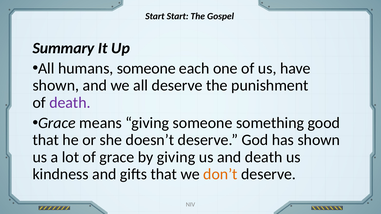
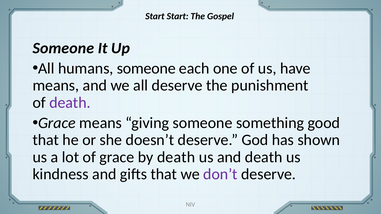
Summary: Summary -> Someone (63, 48)
shown: shown -> means (56, 86)
by giving: giving -> death (176, 157)
don’t colour: orange -> purple (220, 175)
